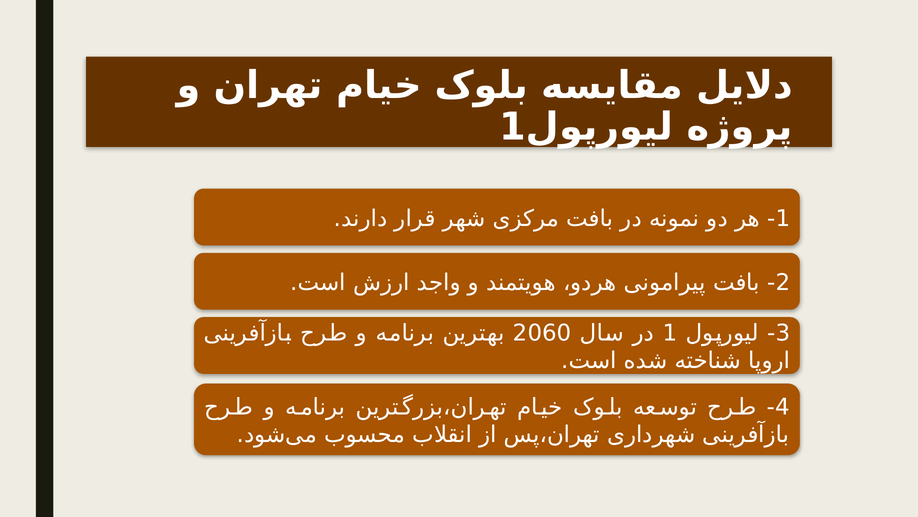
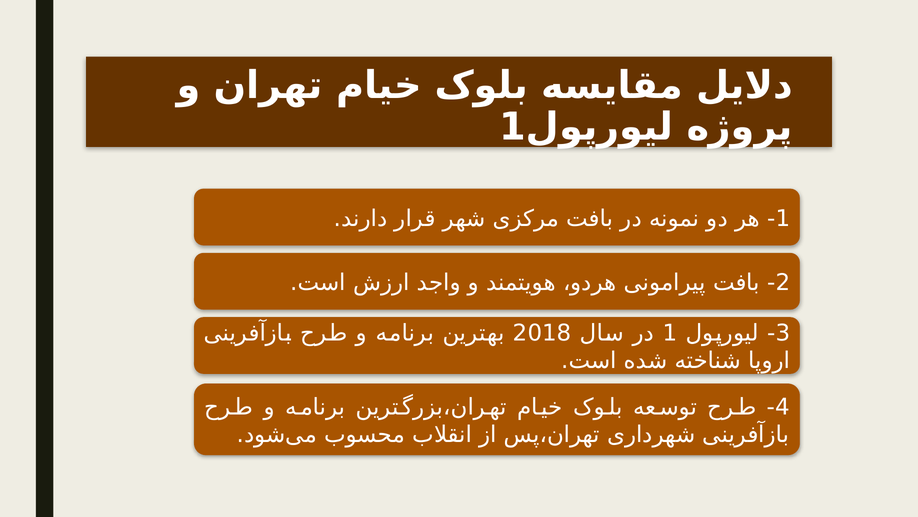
2060: 2060 -> 2018 (542, 333)
